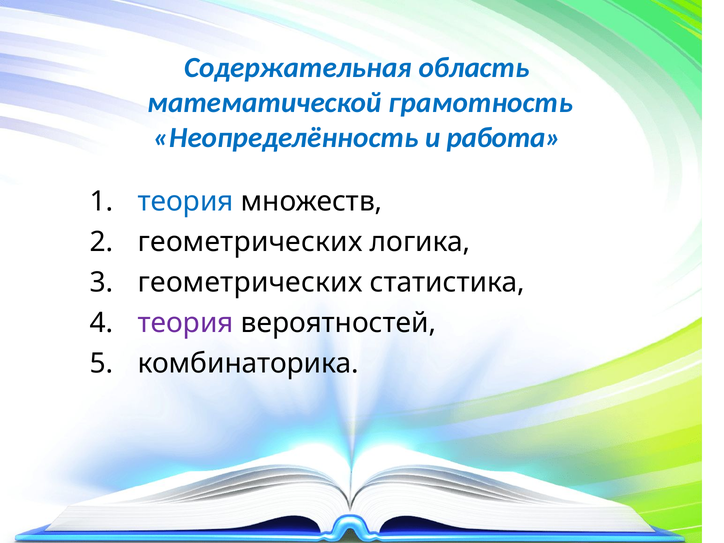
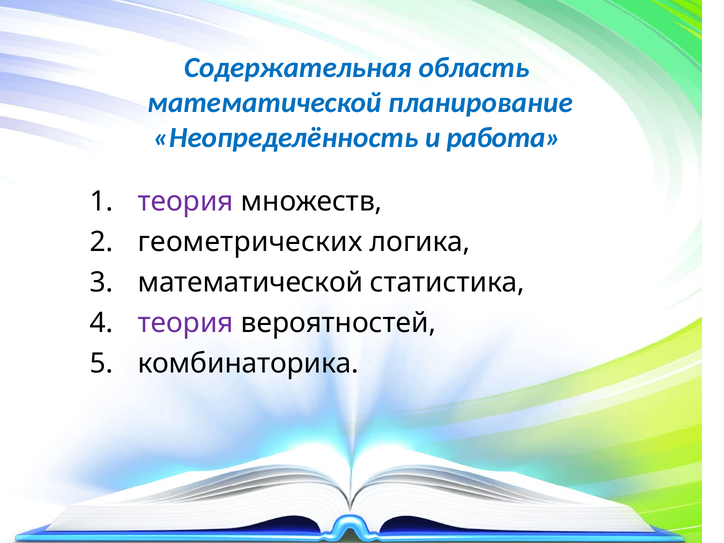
грамотность: грамотность -> планирование (481, 102)
теория colour: blue -> purple (186, 202)
геометрических: геометрических -> математической (250, 283)
